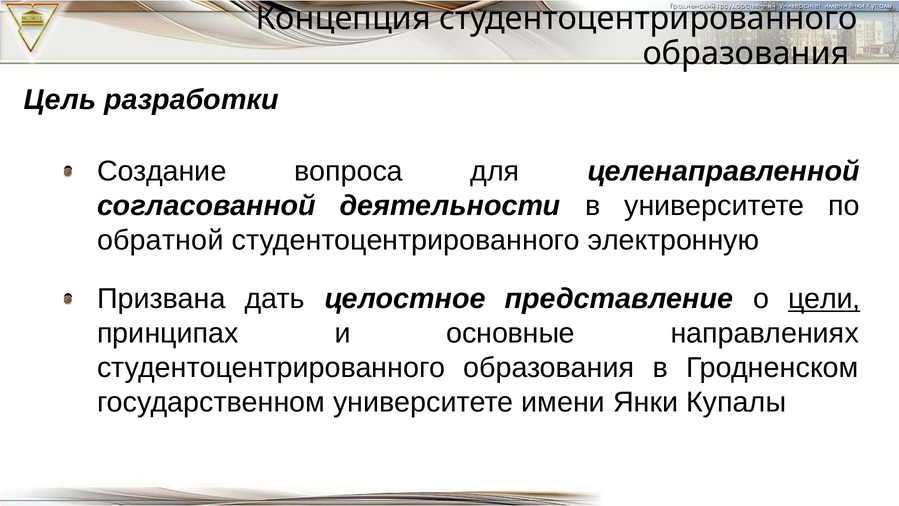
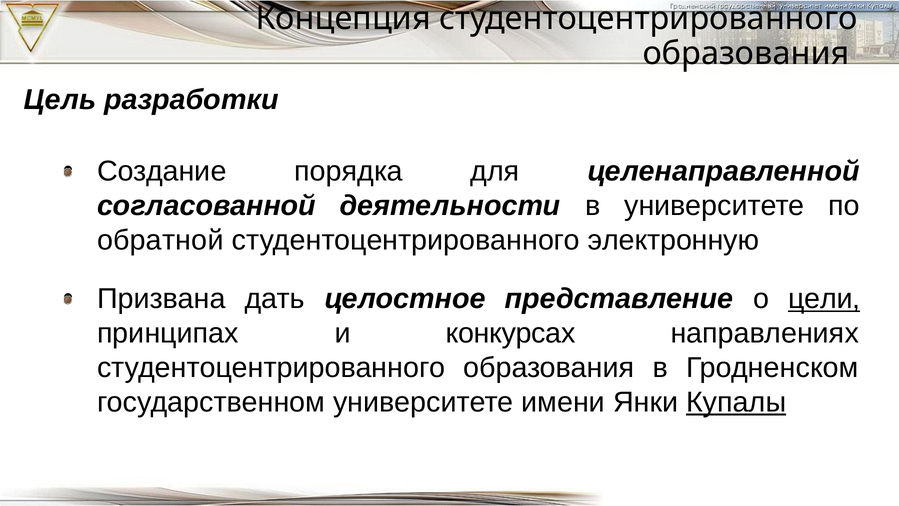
вопроса: вопроса -> порядка (348, 171)
основные: основные -> конкурсах (511, 333)
Купалы underline: none -> present (736, 402)
